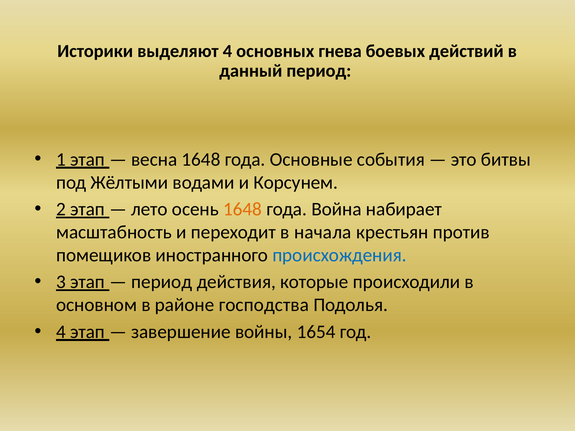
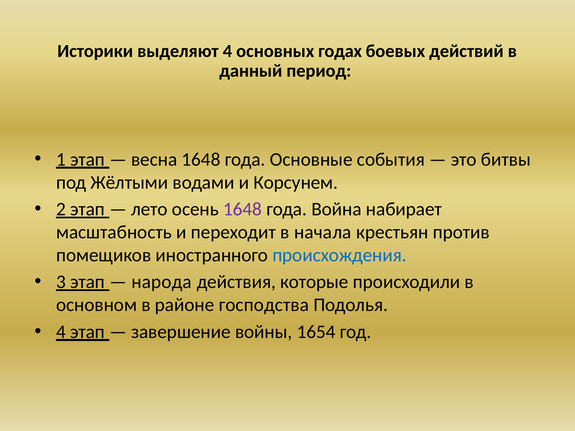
гнева: гнева -> годах (340, 51)
1648 colour: orange -> purple (243, 209)
период: период -> народа (162, 282)
